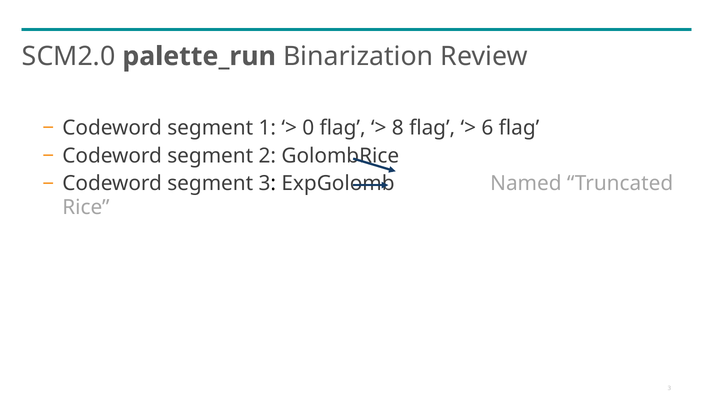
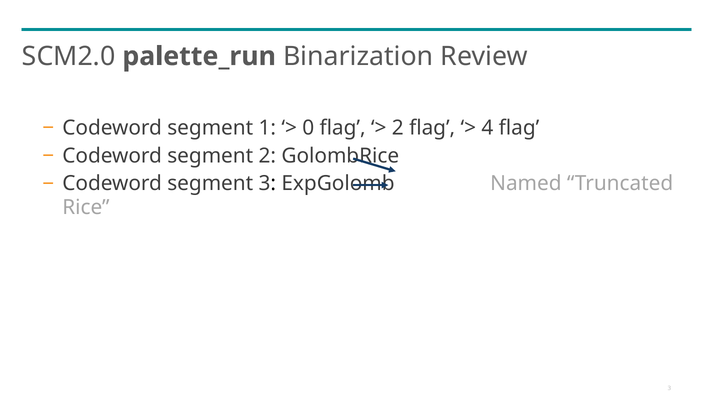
8: 8 -> 2 (398, 128)
6: 6 -> 4 (487, 128)
